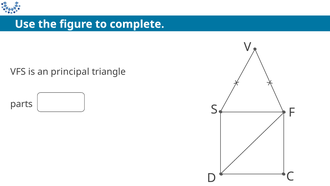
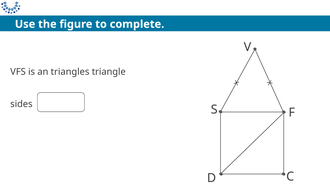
principal: principal -> triangles (70, 72)
parts: parts -> sides (21, 104)
